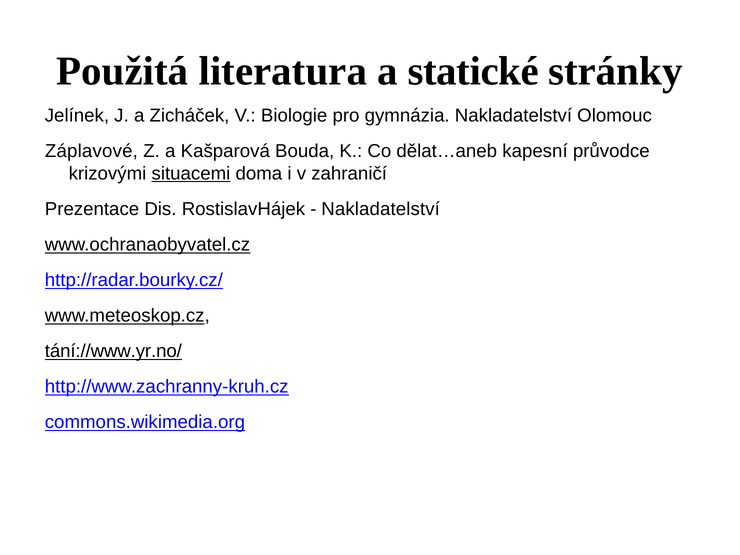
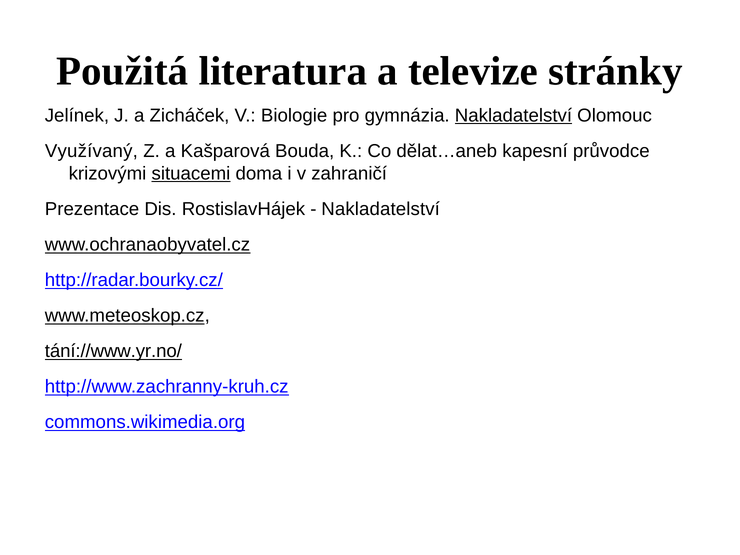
statické: statické -> televize (473, 71)
Nakladatelství underline: none -> present (513, 116)
Záplavové: Záplavové -> Využívaný (91, 151)
